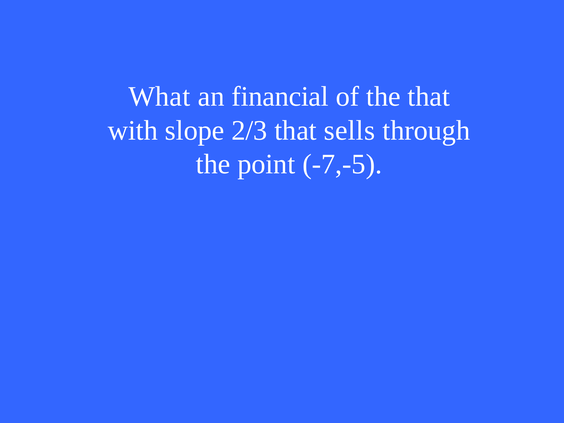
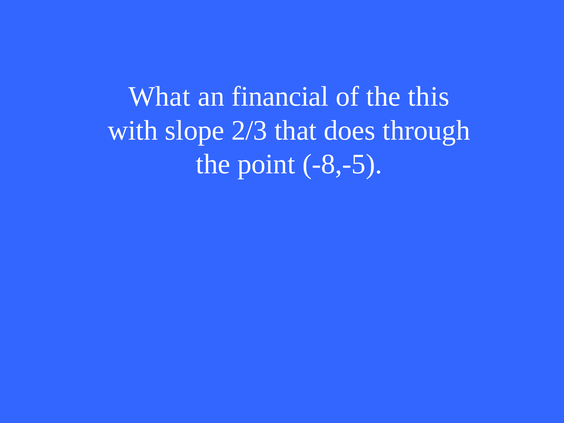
the that: that -> this (429, 97)
sells: sells -> does (350, 130)
-7,-5: -7,-5 -> -8,-5 (342, 164)
